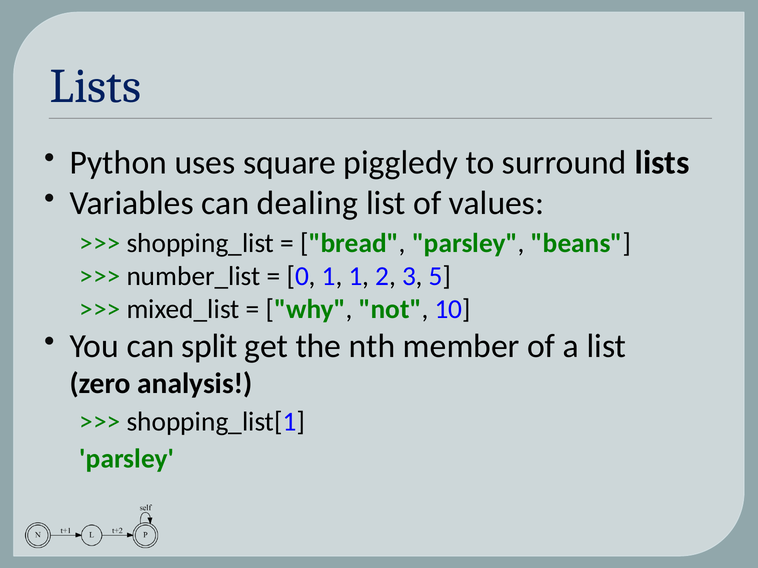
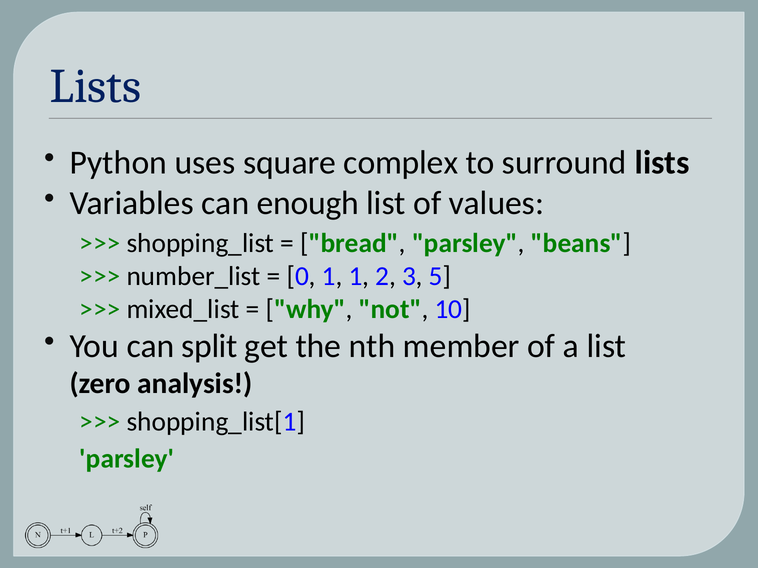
piggledy: piggledy -> complex (401, 163)
dealing: dealing -> enough (308, 203)
